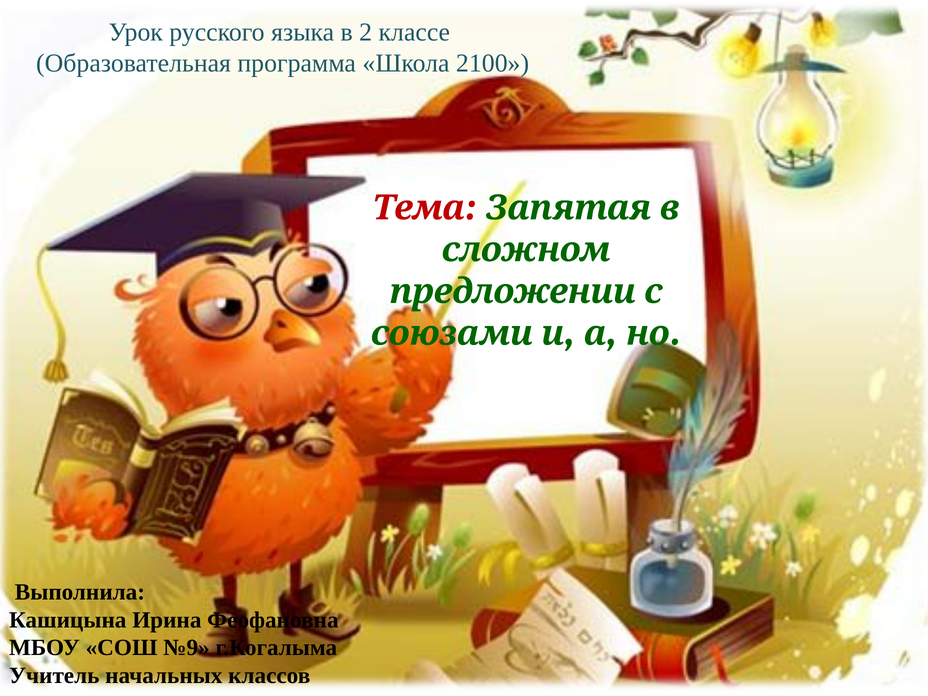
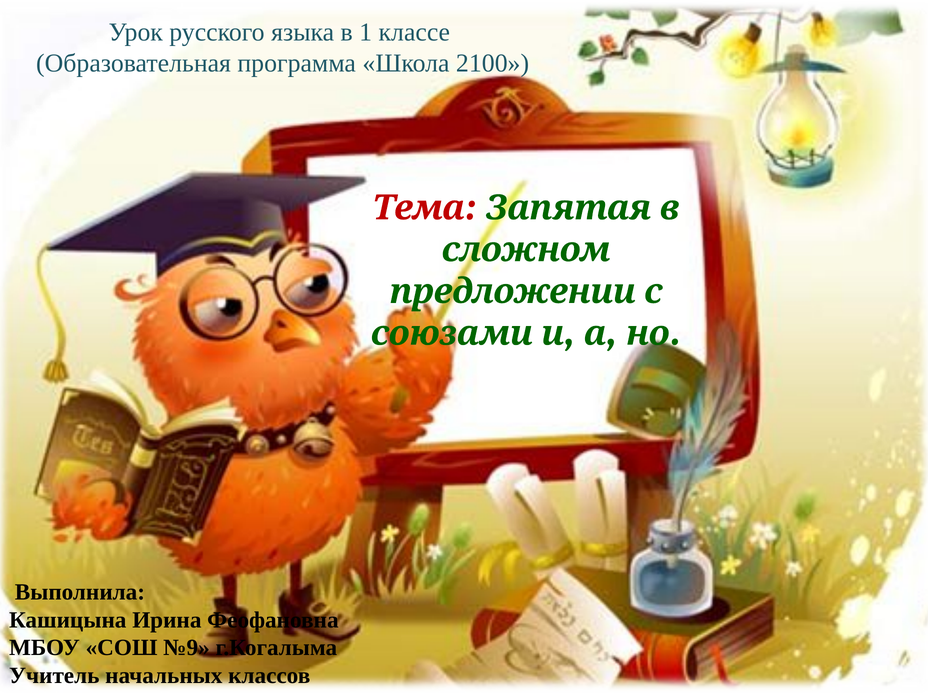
2: 2 -> 1 (366, 32)
